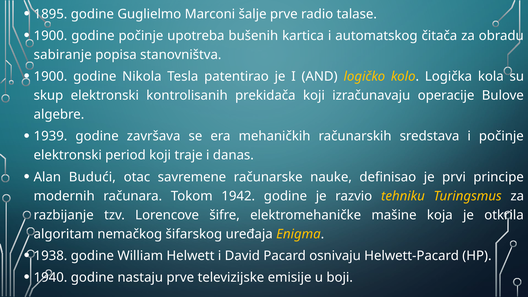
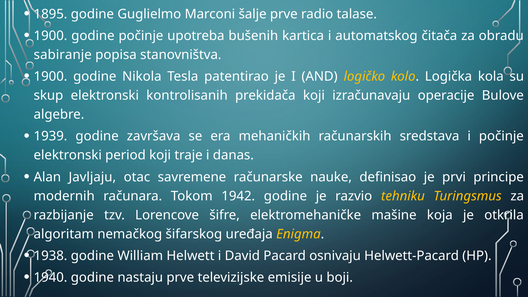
Budući: Budući -> Javljaju (92, 177)
